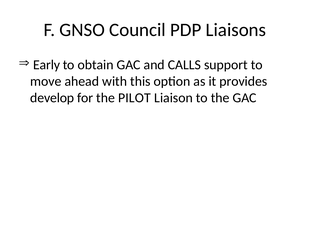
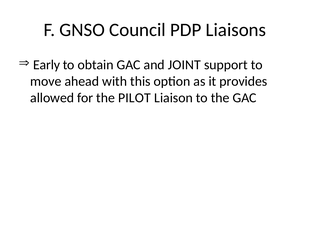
CALLS: CALLS -> JOINT (184, 65)
develop: develop -> allowed (52, 98)
